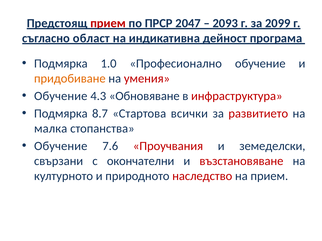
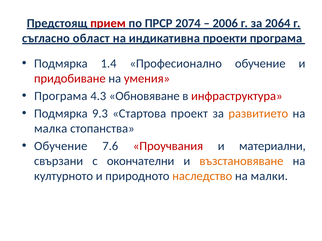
2047: 2047 -> 2074 (188, 23)
2093: 2093 -> 2006 (225, 23)
2099: 2099 -> 2064 (278, 23)
дейност: дейност -> проекти (225, 38)
1.0: 1.0 -> 1.4 (109, 64)
придобиване colour: orange -> red (70, 79)
Обучение: Обучение -> Програма (61, 96)
8.7: 8.7 -> 9.3 (100, 114)
всички: всички -> проект (189, 114)
развитието colour: red -> orange (258, 114)
земеделски: земеделски -> материални (272, 146)
възстановяване colour: red -> orange (241, 161)
наследство colour: red -> orange (202, 176)
на прием: прием -> малки (269, 176)
